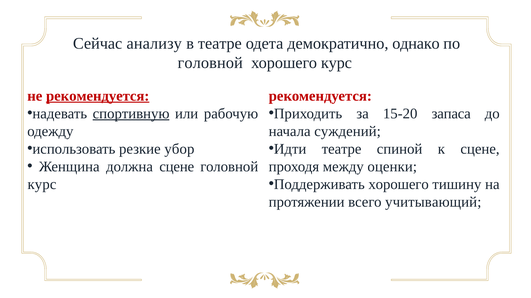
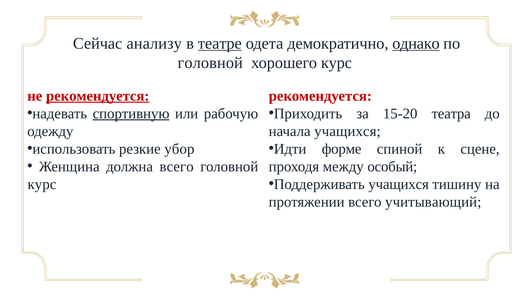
театре underline: none -> present (220, 43)
однако underline: none -> present (416, 43)
запаса: запаса -> театра (451, 114)
начала суждений: суждений -> учащихся (348, 131)
Идти театре: театре -> форме (342, 149)
должна сцене: сцене -> всего (177, 167)
оценки: оценки -> особый (392, 167)
Поддерживать хорошего: хорошего -> учащихся (399, 185)
